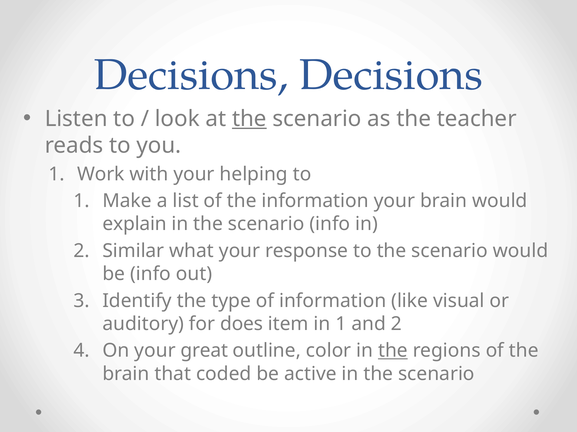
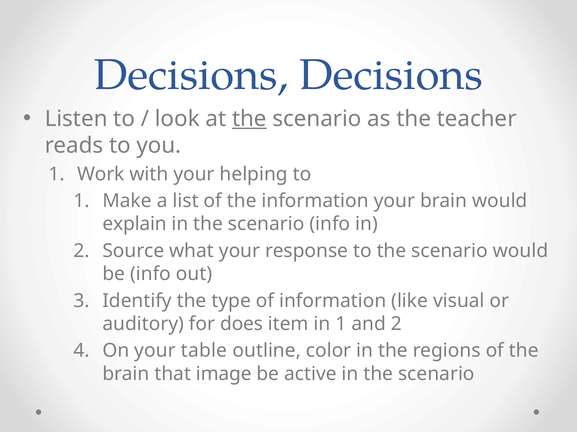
Similar: Similar -> Source (133, 251)
great: great -> table (204, 351)
the underline: present -> none (393, 351)
coded: coded -> image (224, 374)
